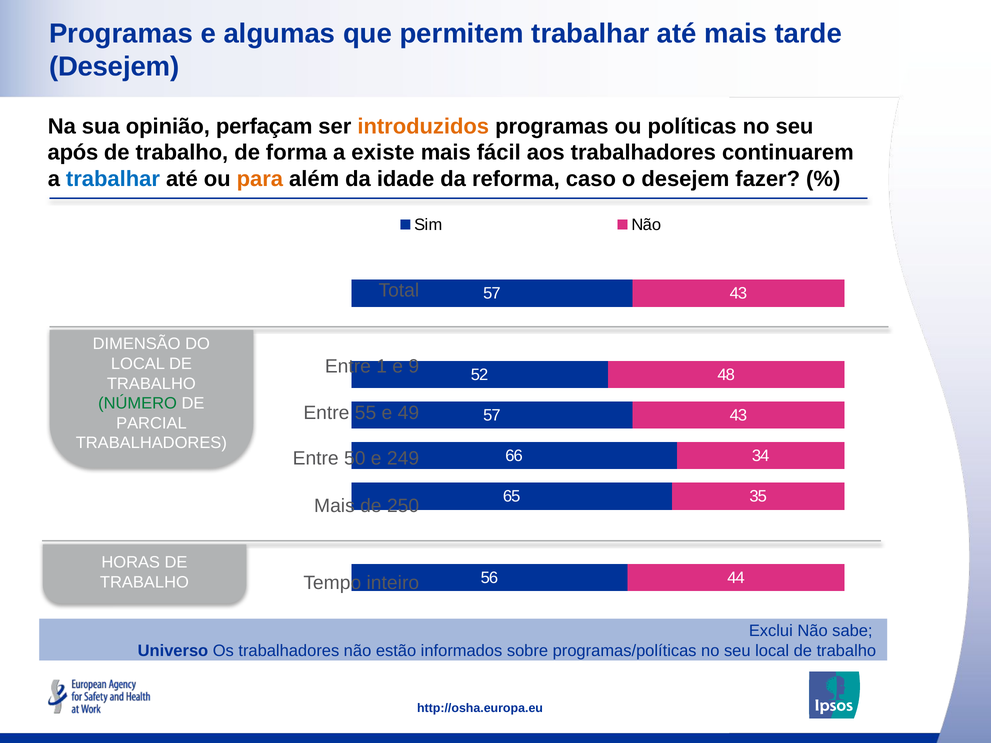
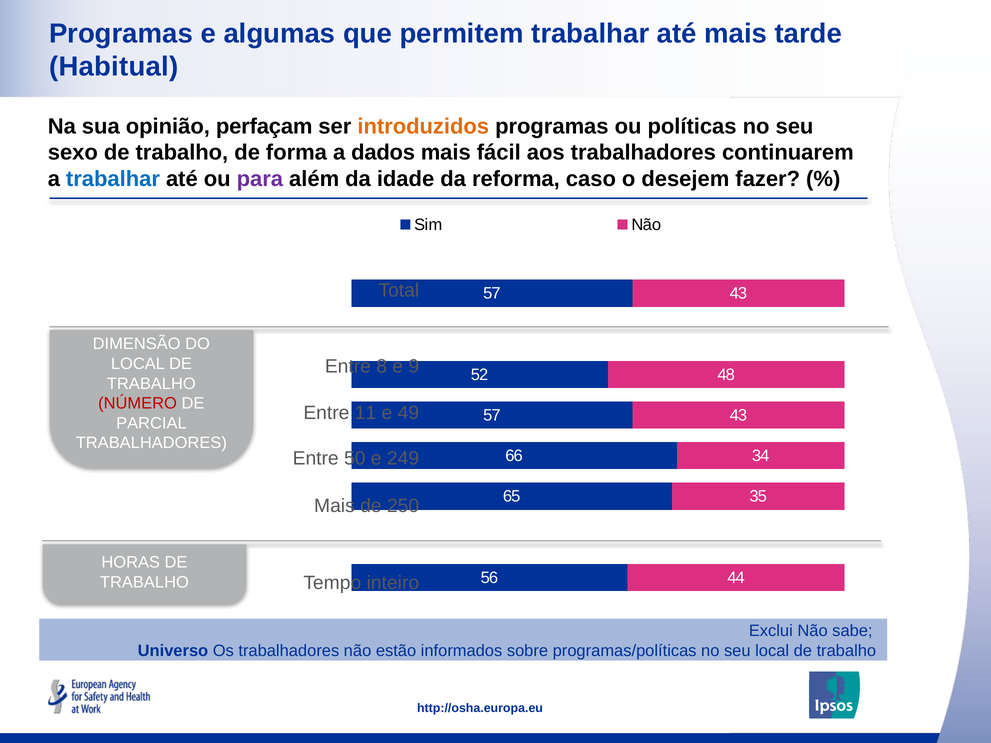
Desejem: Desejem -> Habitual (114, 67)
após: após -> sexo (73, 153)
existe: existe -> dados (383, 153)
para colour: orange -> purple (260, 179)
1: 1 -> 8 (382, 367)
NÚMERO colour: green -> red (138, 404)
55: 55 -> 11 (366, 413)
